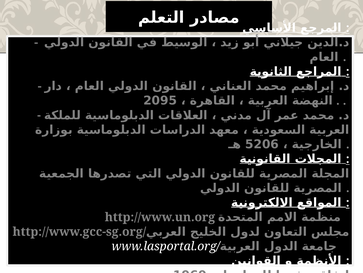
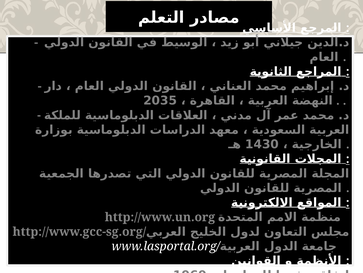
2095: 2095 -> 2035 (160, 100)
5206: 5206 -> 1430 (262, 144)
